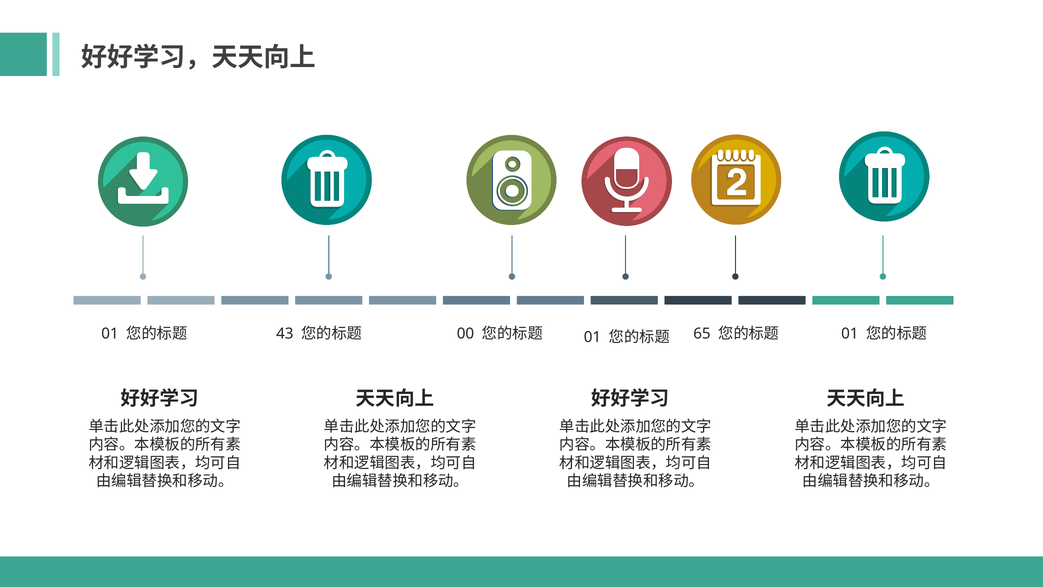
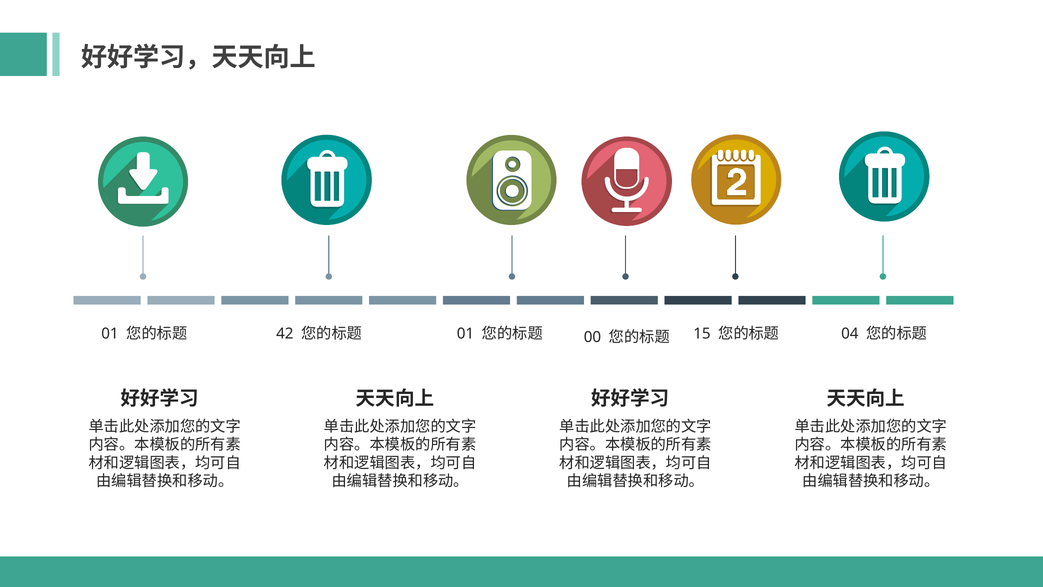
43: 43 -> 42 (285, 334)
00: 00 -> 01 (466, 334)
01: 01 -> 00 (592, 337)
65: 65 -> 15 (702, 334)
01: 01 -> 04 (850, 334)
